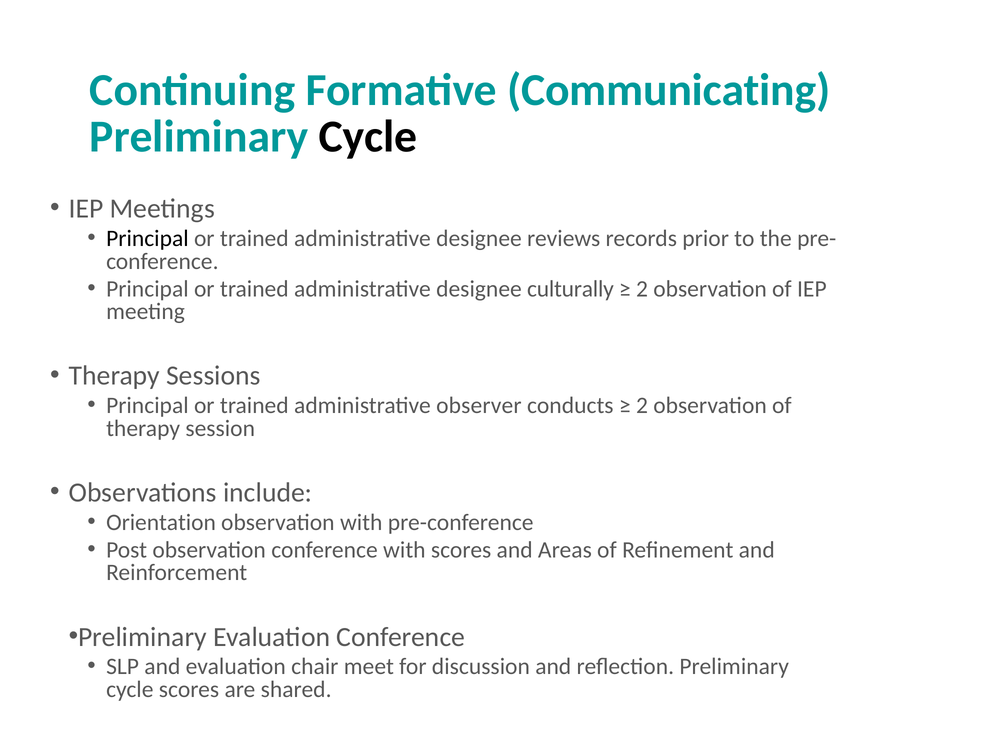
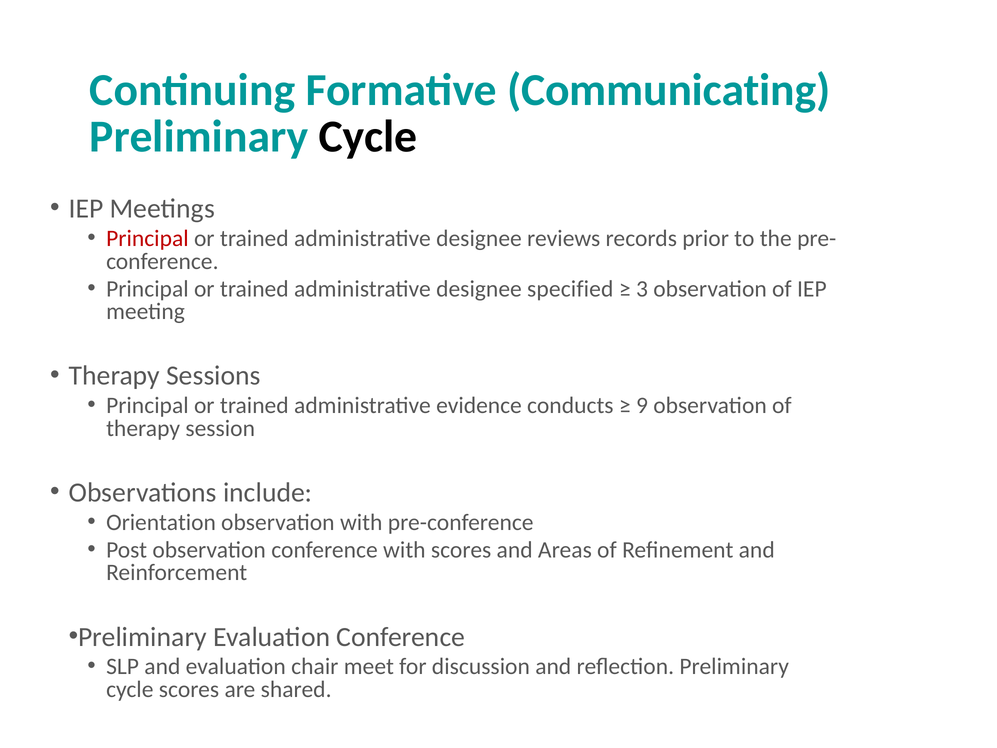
Principal colour: black -> red (147, 238)
culturally: culturally -> specified (570, 289)
2: 2 -> 3 (642, 289)
observer: observer -> evidence (479, 405)
2: 2 -> 9 (642, 405)
